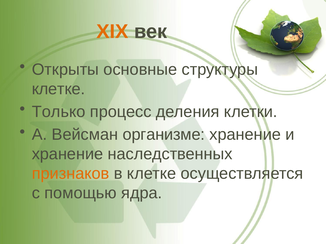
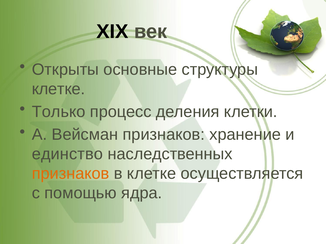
XIX colour: orange -> black (112, 32)
Вейсман организме: организме -> признаков (164, 135)
хранение: хранение -> единство (67, 154)
